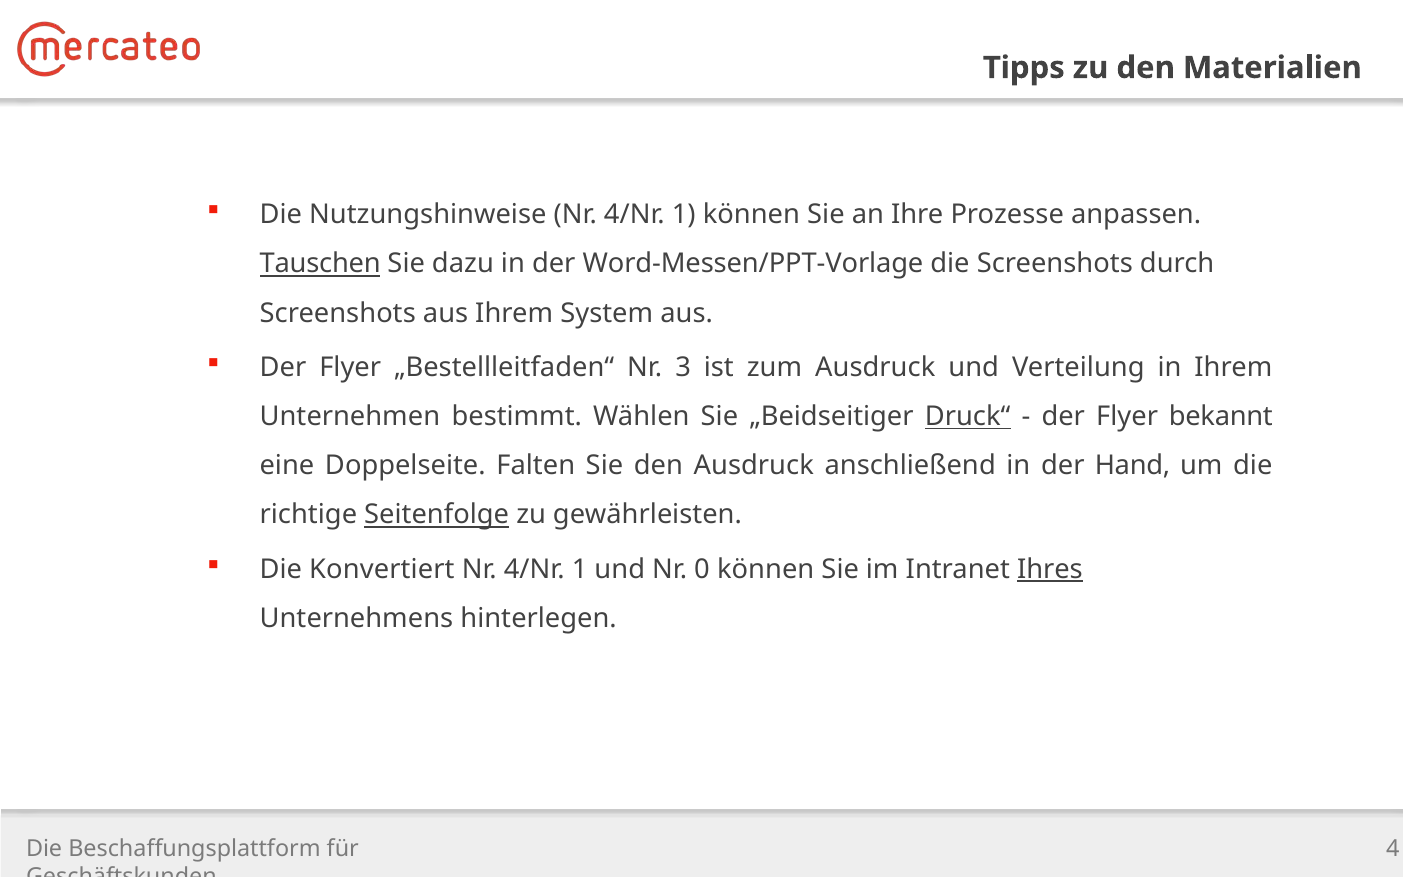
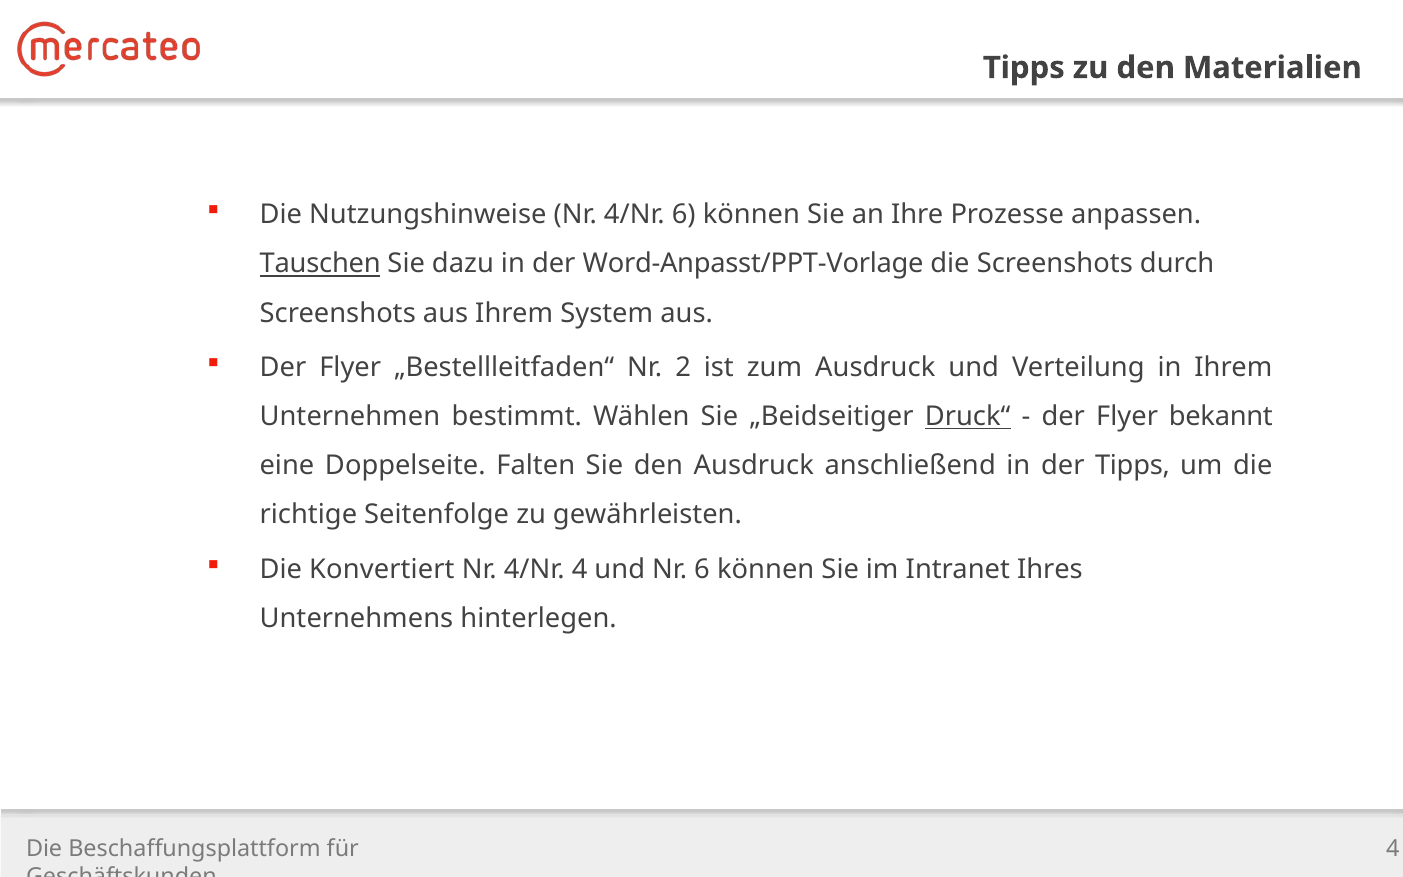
Nutzungshinweise Nr 4/Nr 1: 1 -> 6 (684, 215)
Word-Messen/PPT-Vorlage: Word-Messen/PPT-Vorlage -> Word-Anpasst/PPT-Vorlage (753, 264)
3: 3 -> 2 (683, 368)
der Hand: Hand -> Tipps (1132, 466)
Seitenfolge underline: present -> none (437, 515)
1: 1 -> 4 (580, 569)
Nr 0: 0 -> 6 (702, 569)
Ihres underline: present -> none (1050, 569)
